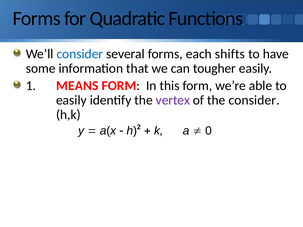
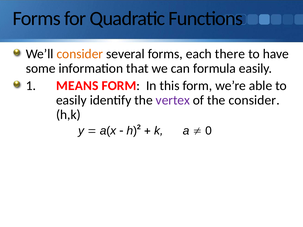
consider colour: blue -> orange (80, 54)
shifts: shifts -> there (230, 54)
tougher: tougher -> formula (214, 69)
